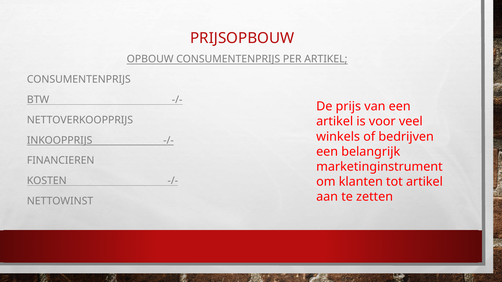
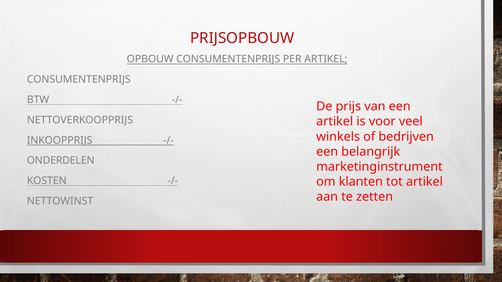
FINANCIEREN: FINANCIEREN -> ONDERDELEN (61, 161)
